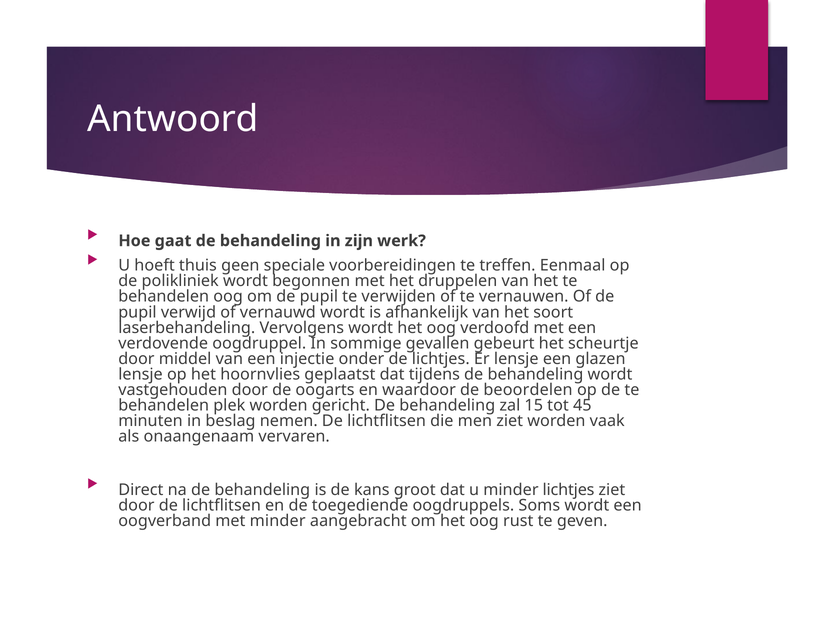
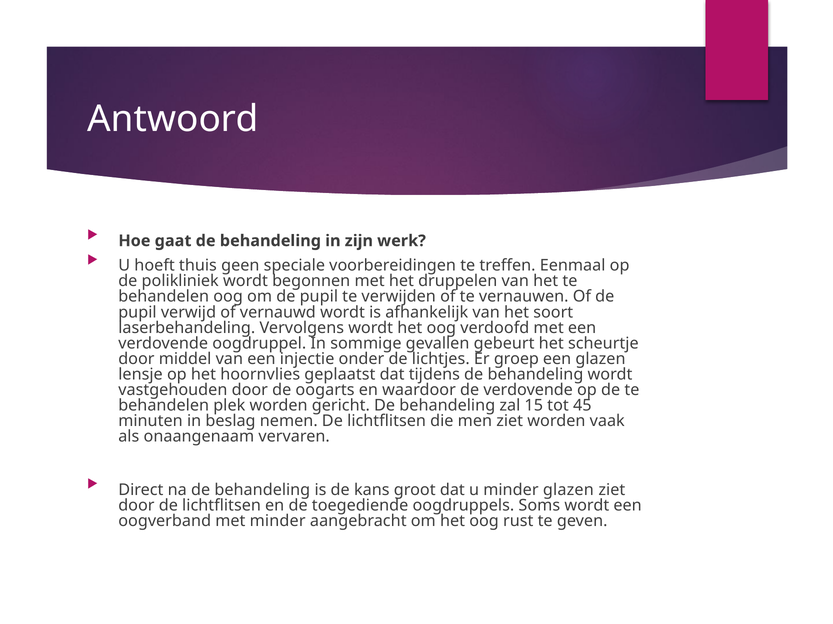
Er lensje: lensje -> groep (516, 359)
de beoordelen: beoordelen -> verdovende (528, 390)
minder lichtjes: lichtjes -> glazen (568, 490)
